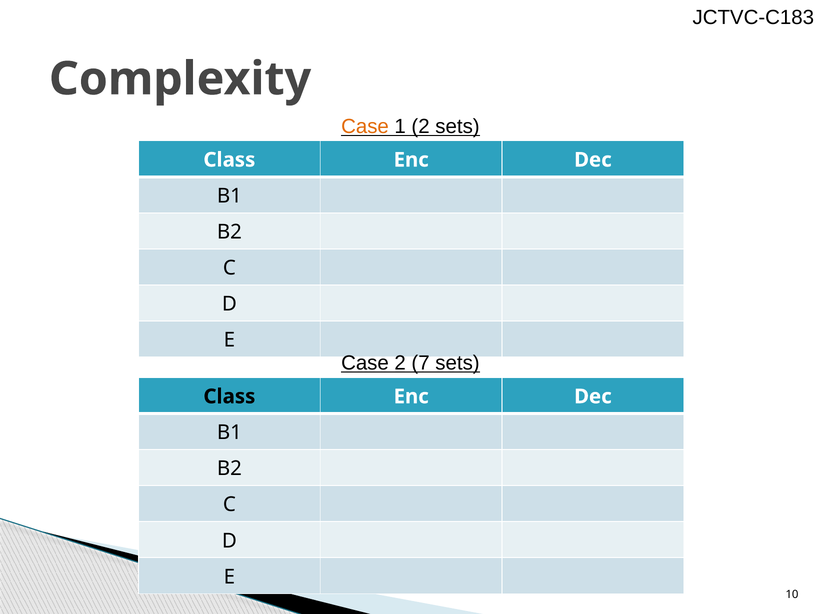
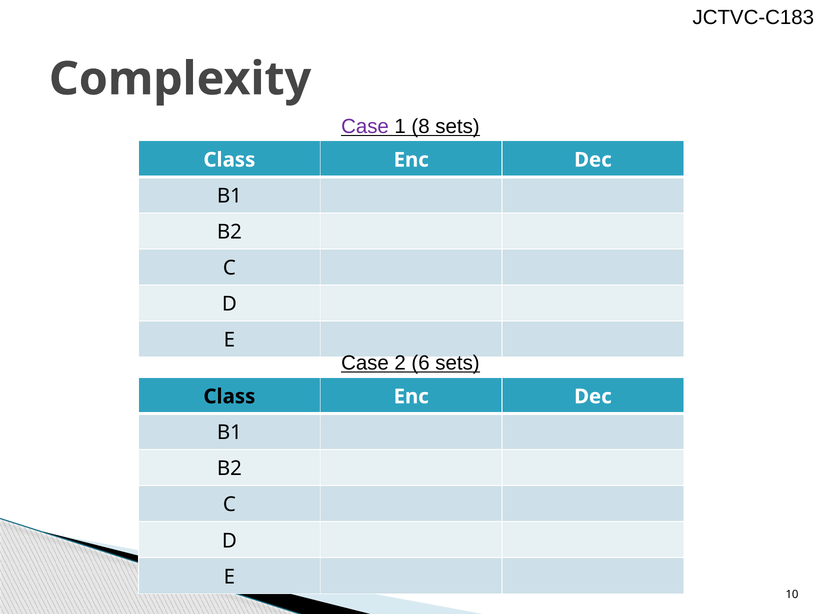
Case colour: orange -> purple (365, 126)
1 2: 2 -> 8 (421, 126)
7: 7 -> 6 (421, 363)
